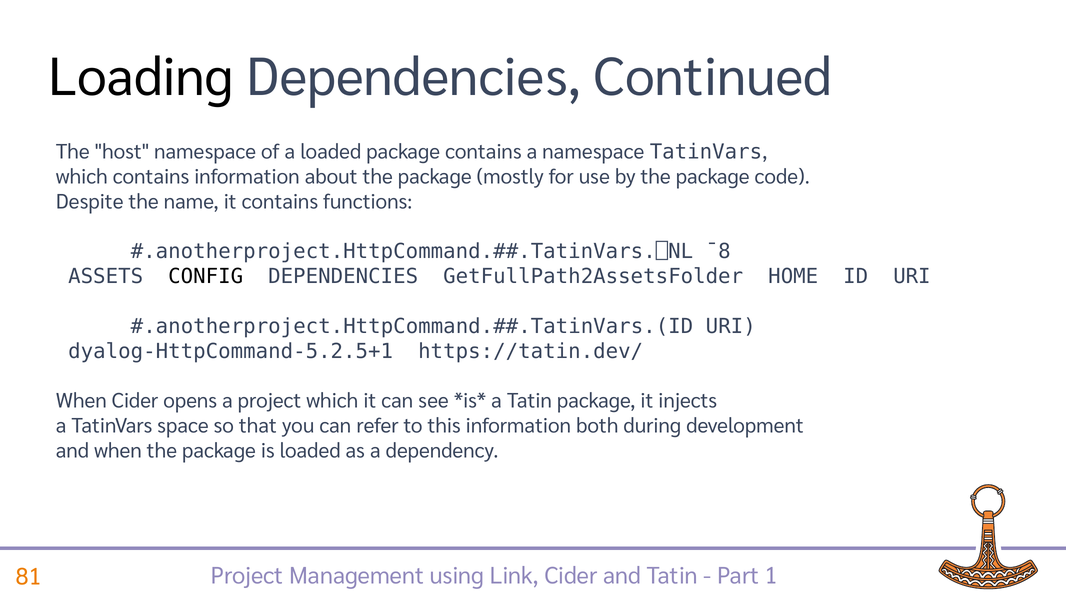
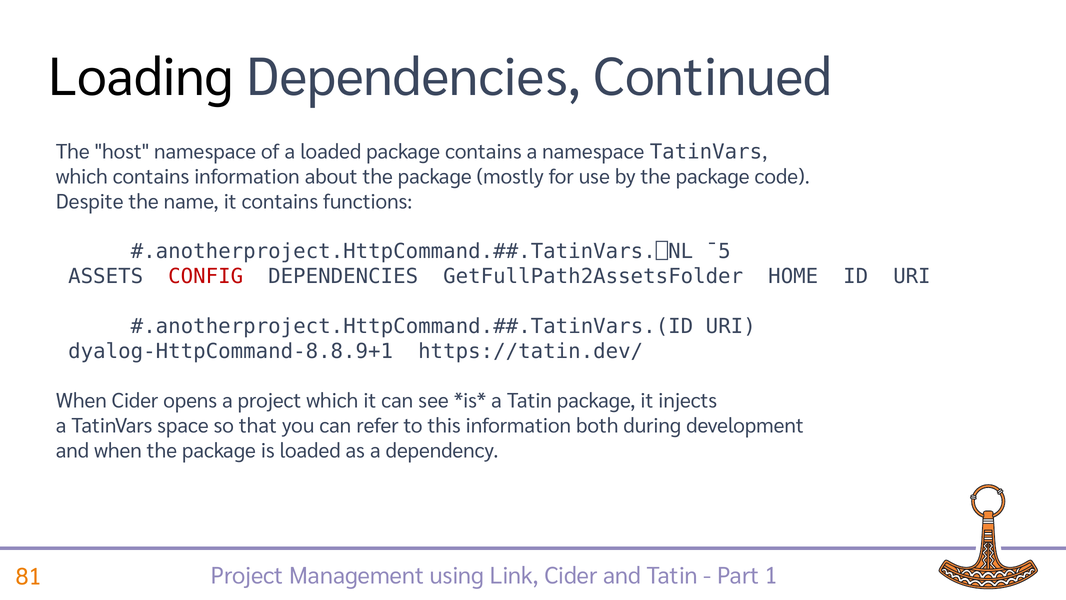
¯8: ¯8 -> ¯5 (718, 251)
CONFIG colour: black -> red (206, 276)
dyalog-HttpCommand-5.2.5+1: dyalog-HttpCommand-5.2.5+1 -> dyalog-HttpCommand-8.8.9+1 (231, 351)
